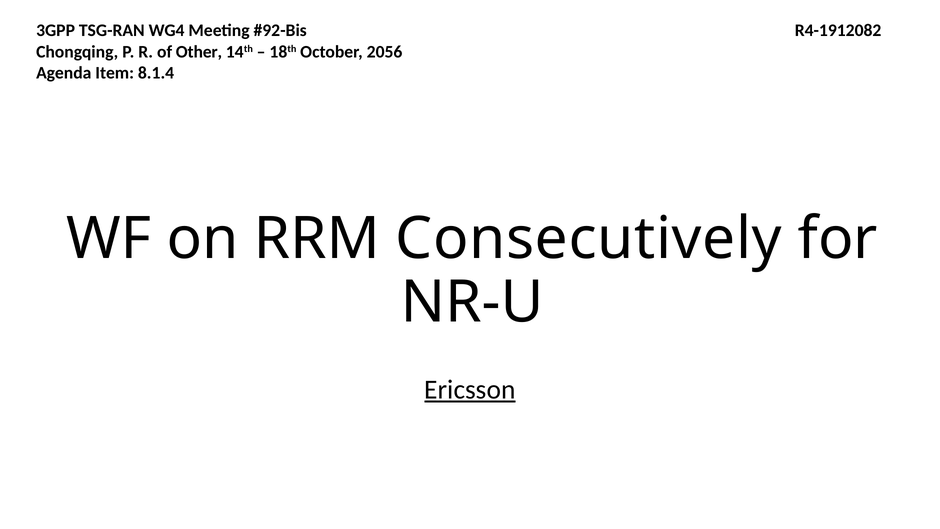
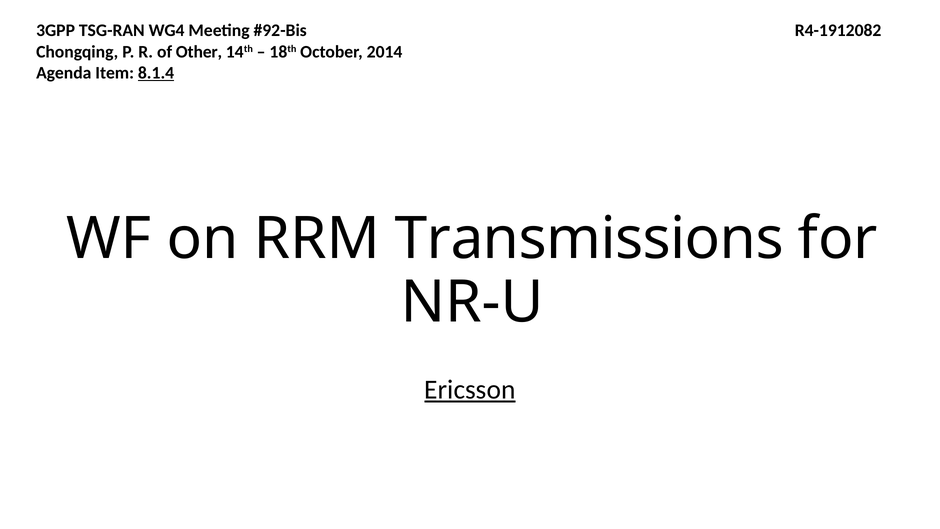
2056: 2056 -> 2014 (385, 52)
8.1.4 underline: none -> present (156, 73)
Consecutively: Consecutively -> Transmissions (589, 239)
